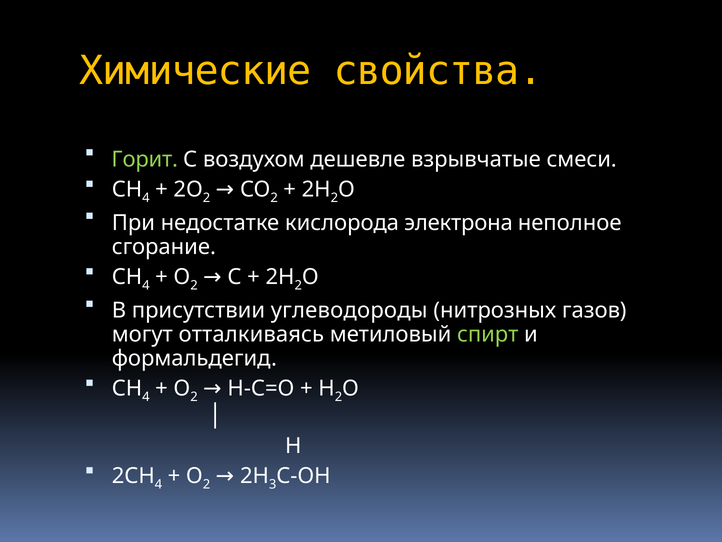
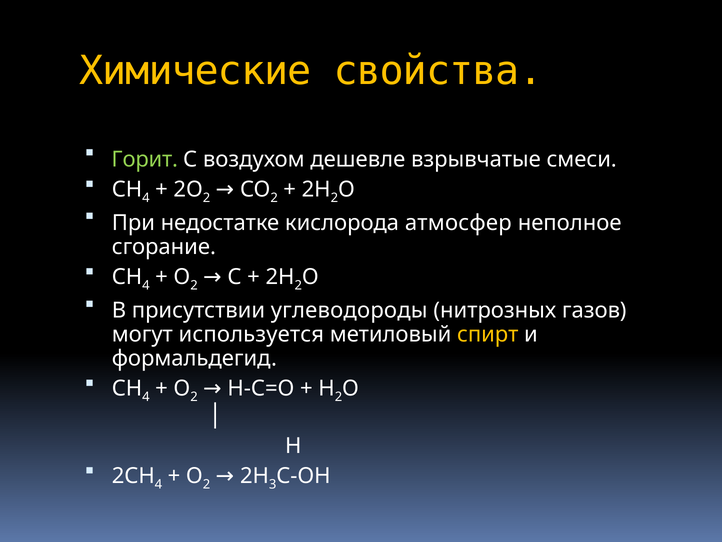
электрона: электрона -> атмосфер (458, 223)
отталкиваясь: отталкиваясь -> используется (251, 334)
спирт colour: light green -> yellow (488, 334)
